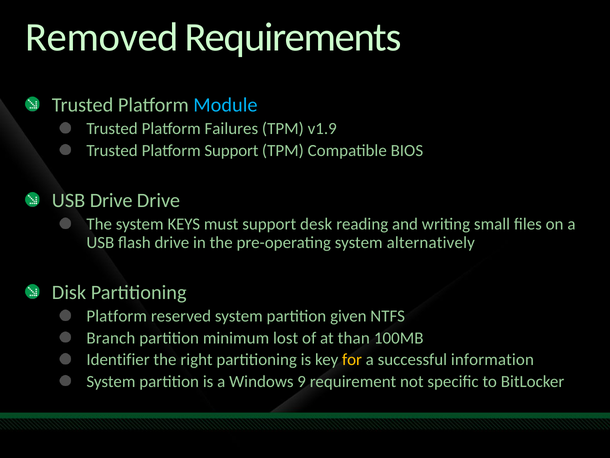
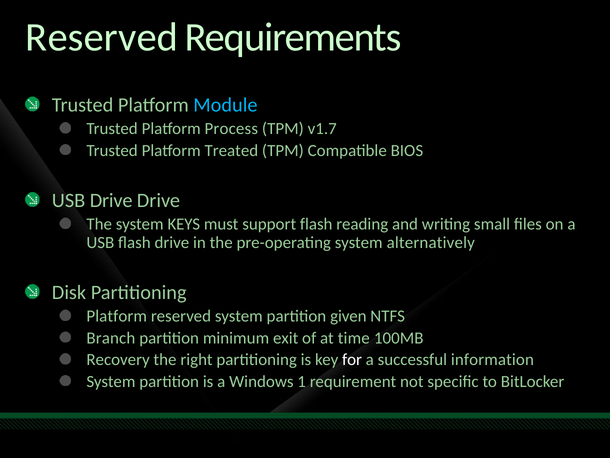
Removed: Removed -> Reserved (102, 37)
Failures: Failures -> Process (231, 129)
v1.9: v1.9 -> v1.7 (322, 129)
Platform Support: Support -> Treated (231, 150)
support desk: desk -> flash (316, 224)
lost: lost -> exit (286, 338)
than: than -> time (354, 338)
Identifier: Identifier -> Recovery (118, 359)
for colour: yellow -> white (352, 359)
9: 9 -> 1 (302, 381)
